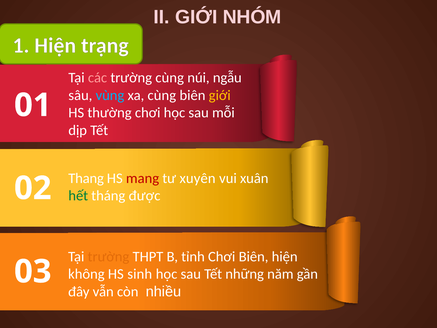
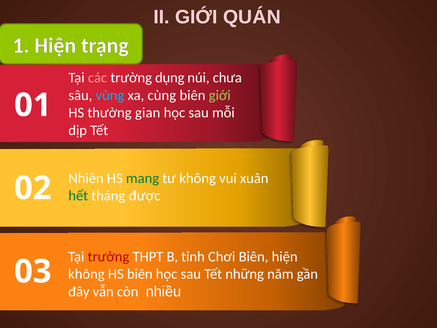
NHÓM: NHÓM -> QUÁN (252, 17)
trường cùng: cùng -> dụng (170, 78)
ngẫu: ngẫu -> chưa (227, 78)
giới colour: yellow -> light green (220, 95)
thường chơi: chơi -> gian (148, 113)
Thang: Thang -> Nhiên (86, 178)
mang colour: red -> green (143, 178)
tư xuyên: xuyên -> không (198, 178)
trường colour: orange -> red (108, 256)
HS sinh: sinh -> biên (140, 274)
